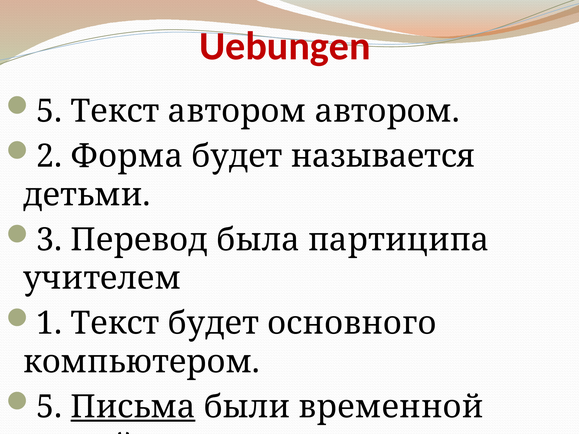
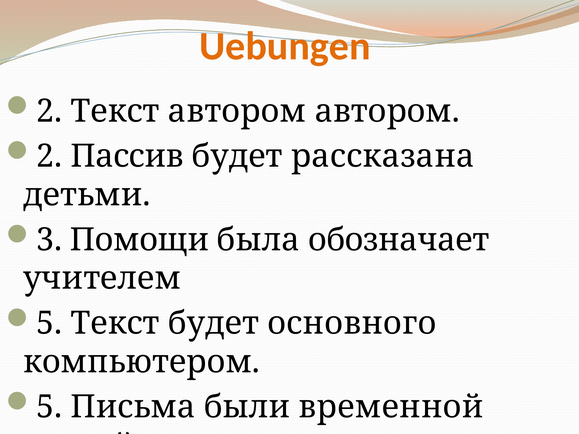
Uebungen colour: red -> orange (285, 46)
5: 5 -> 2 (49, 111)
Форма: Форма -> Пассив (127, 156)
называется: называется -> рассказана (383, 156)
Перевод: Перевод -> Помощи (140, 240)
партиципа: партиципа -> обозначает (399, 240)
1: 1 -> 5 (49, 323)
Письма underline: present -> none (133, 407)
